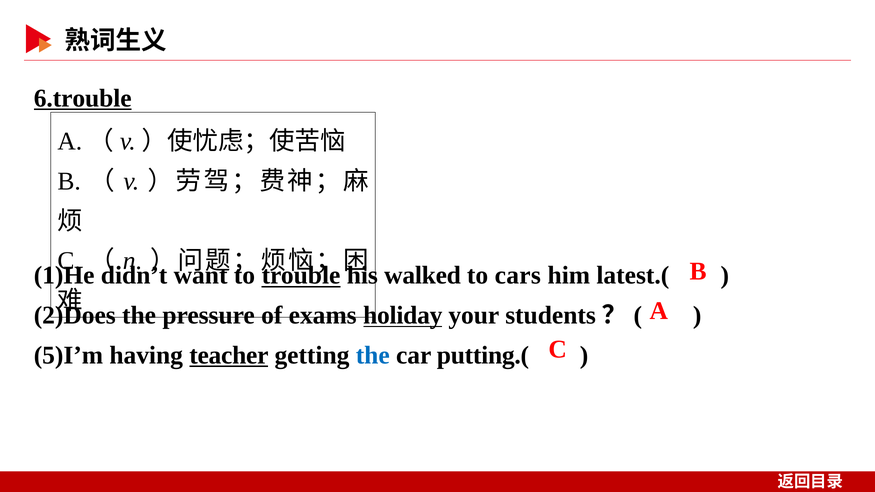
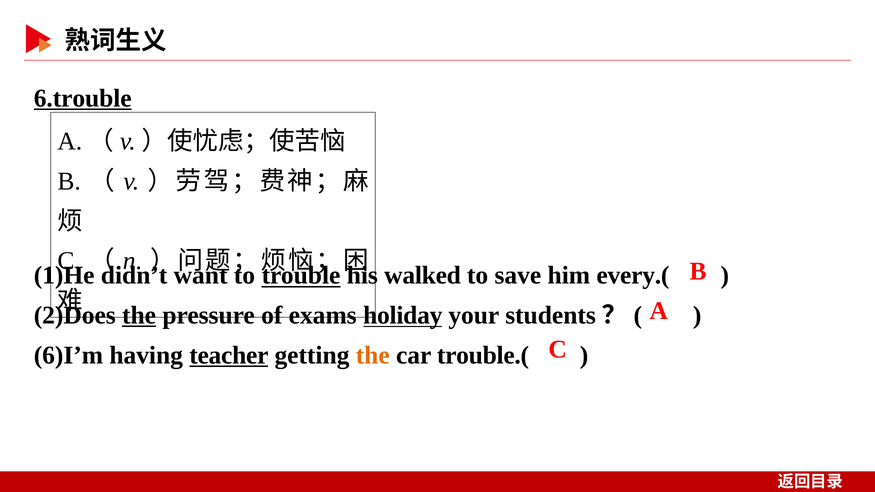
cars: cars -> save (518, 276)
latest.(: latest.( -> every.( (633, 276)
the underline: none -> present (139, 315)
5)I’m: 5)I’m -> 6)I’m (68, 355)
the colour: blue -> orange (373, 355)
putting.(: putting.( -> trouble.( (483, 355)
